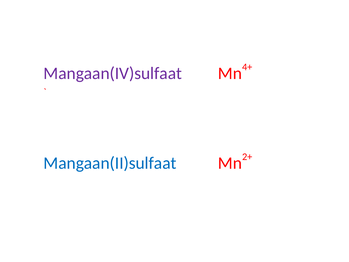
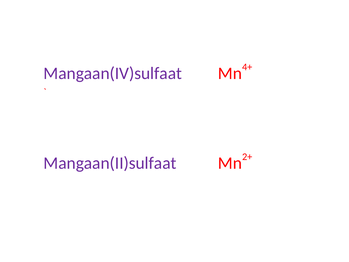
Mangaan(II)sulfaat colour: blue -> purple (110, 163)
